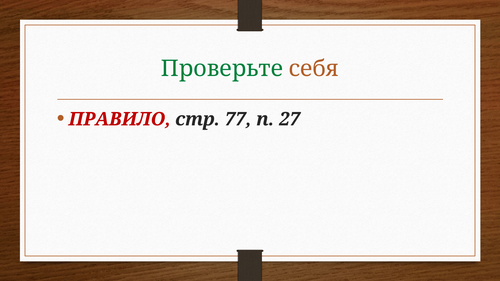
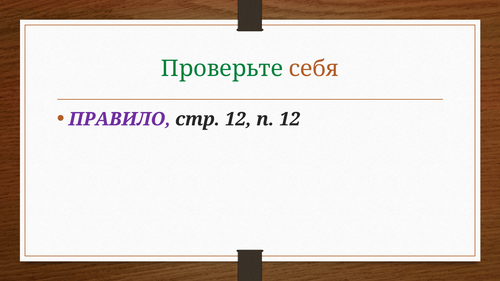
ПРАВИЛО colour: red -> purple (120, 119)
стр 77: 77 -> 12 (238, 119)
п 27: 27 -> 12 (290, 119)
